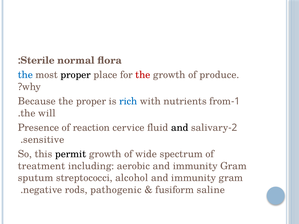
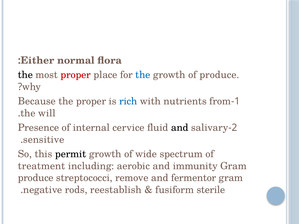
Sterile: Sterile -> Either (37, 60)
the colour: blue -> black (25, 75)
proper colour: black -> red (76, 75)
the colour: red -> blue (143, 75)
reaction: reaction -> internal (91, 128)
sputum: sputum -> produce (36, 178)
alcohol: alcohol -> remove (132, 178)
immunity: immunity -> fermentor (194, 178)
pathogenic: pathogenic -> reestablish (116, 190)
saline: saline -> sterile (211, 190)
